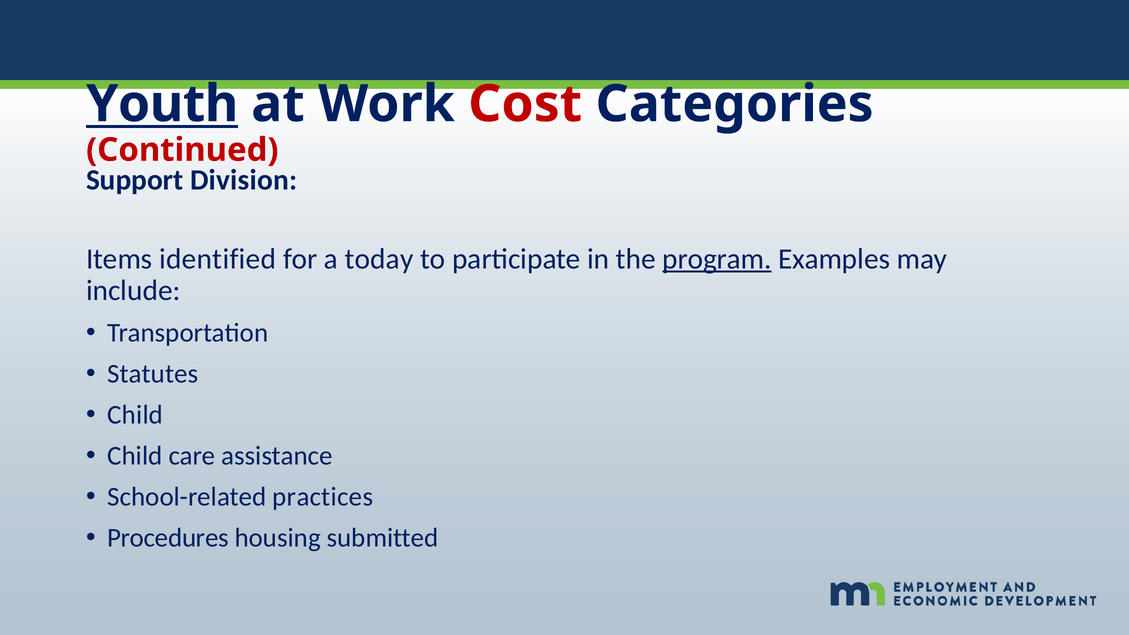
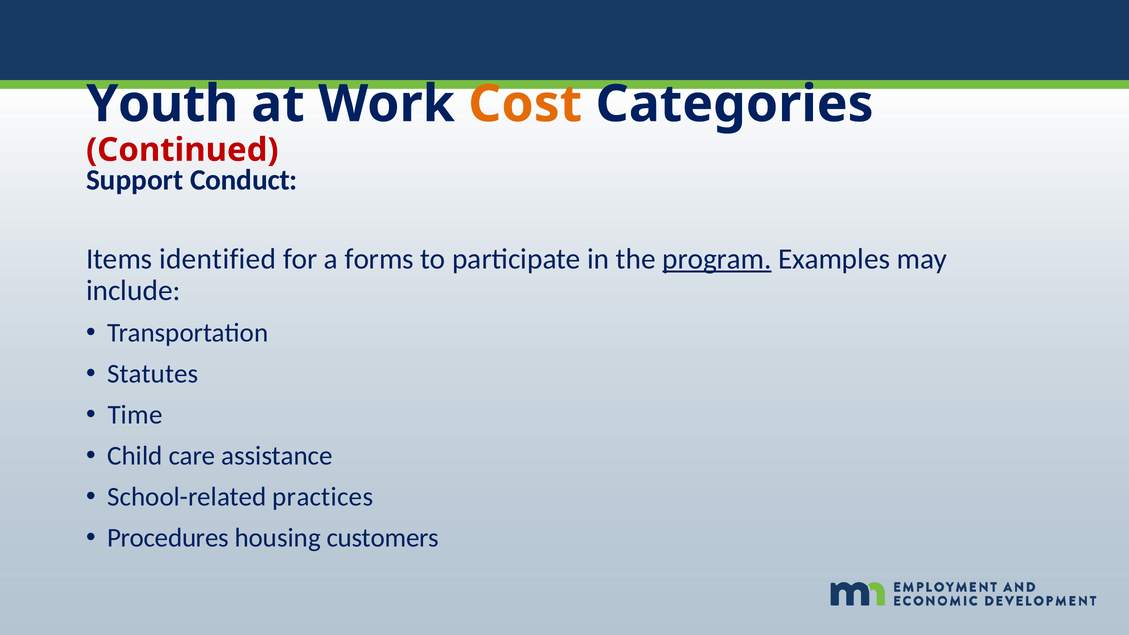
Youth underline: present -> none (162, 104)
Cost colour: red -> orange (525, 104)
Division: Division -> Conduct (244, 180)
today: today -> forms (379, 259)
Child: Child -> Time (135, 415)
submitted: submitted -> customers (383, 538)
